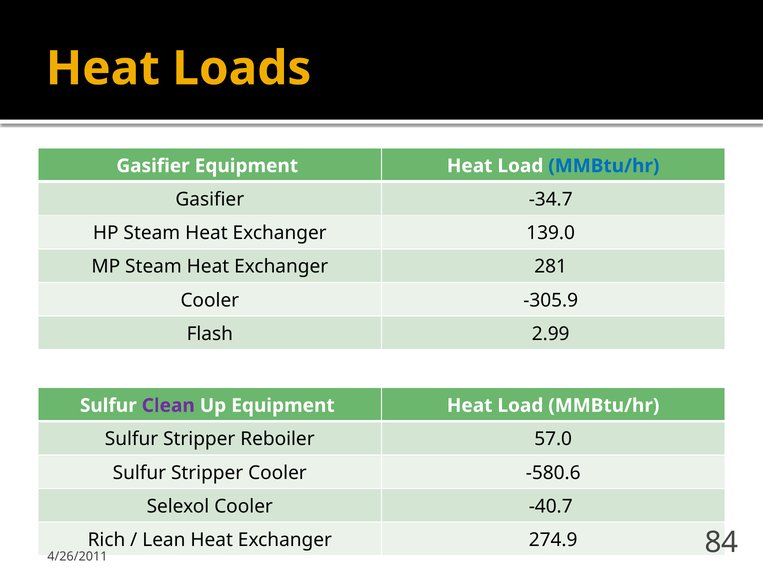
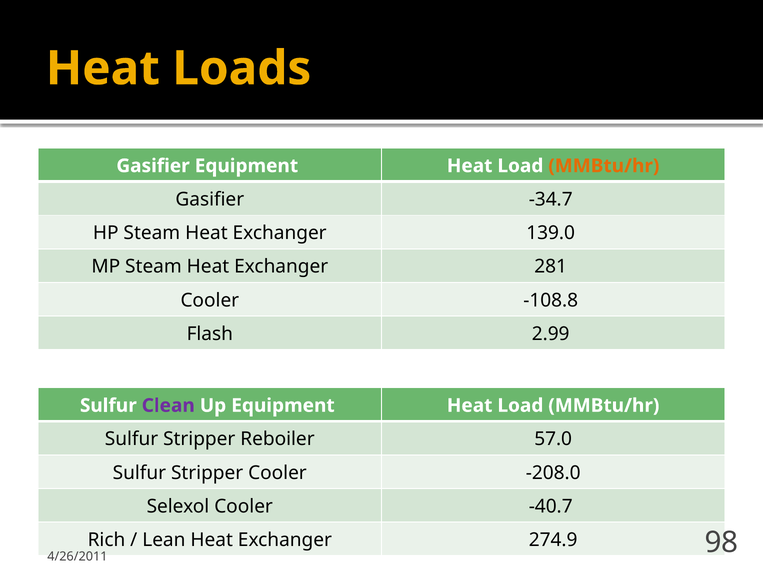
MMBtu/hr colour: blue -> orange (604, 166)
-305.9: -305.9 -> -108.8 (551, 300)
-580.6: -580.6 -> -208.0 (553, 473)
84: 84 -> 98 (721, 543)
